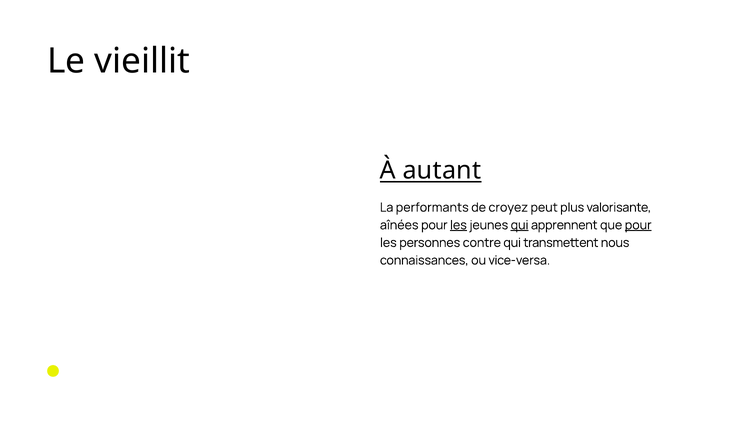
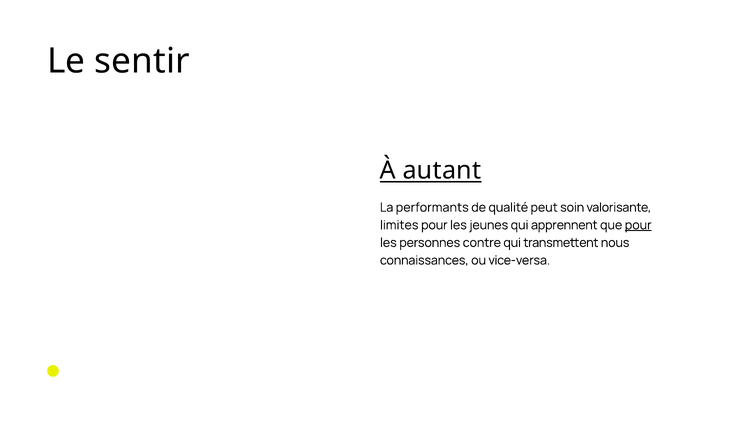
vieillit: vieillit -> sentir (142, 61)
croyez: croyez -> qualité (508, 208)
plus: plus -> soin (572, 208)
aînées: aînées -> limites (399, 225)
les underline: present -> none (458, 225)
qui underline: present -> none (520, 225)
